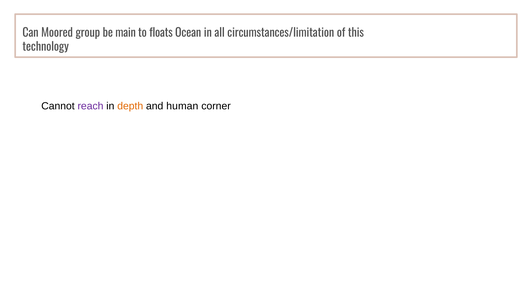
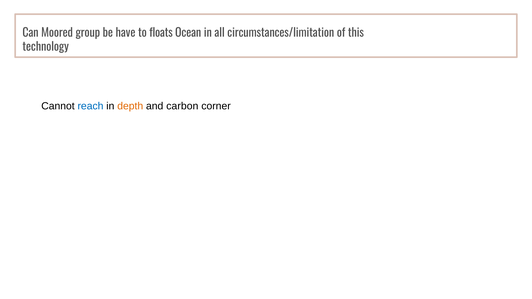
main: main -> have (126, 33)
reach colour: purple -> blue (91, 106)
human: human -> carbon (182, 106)
